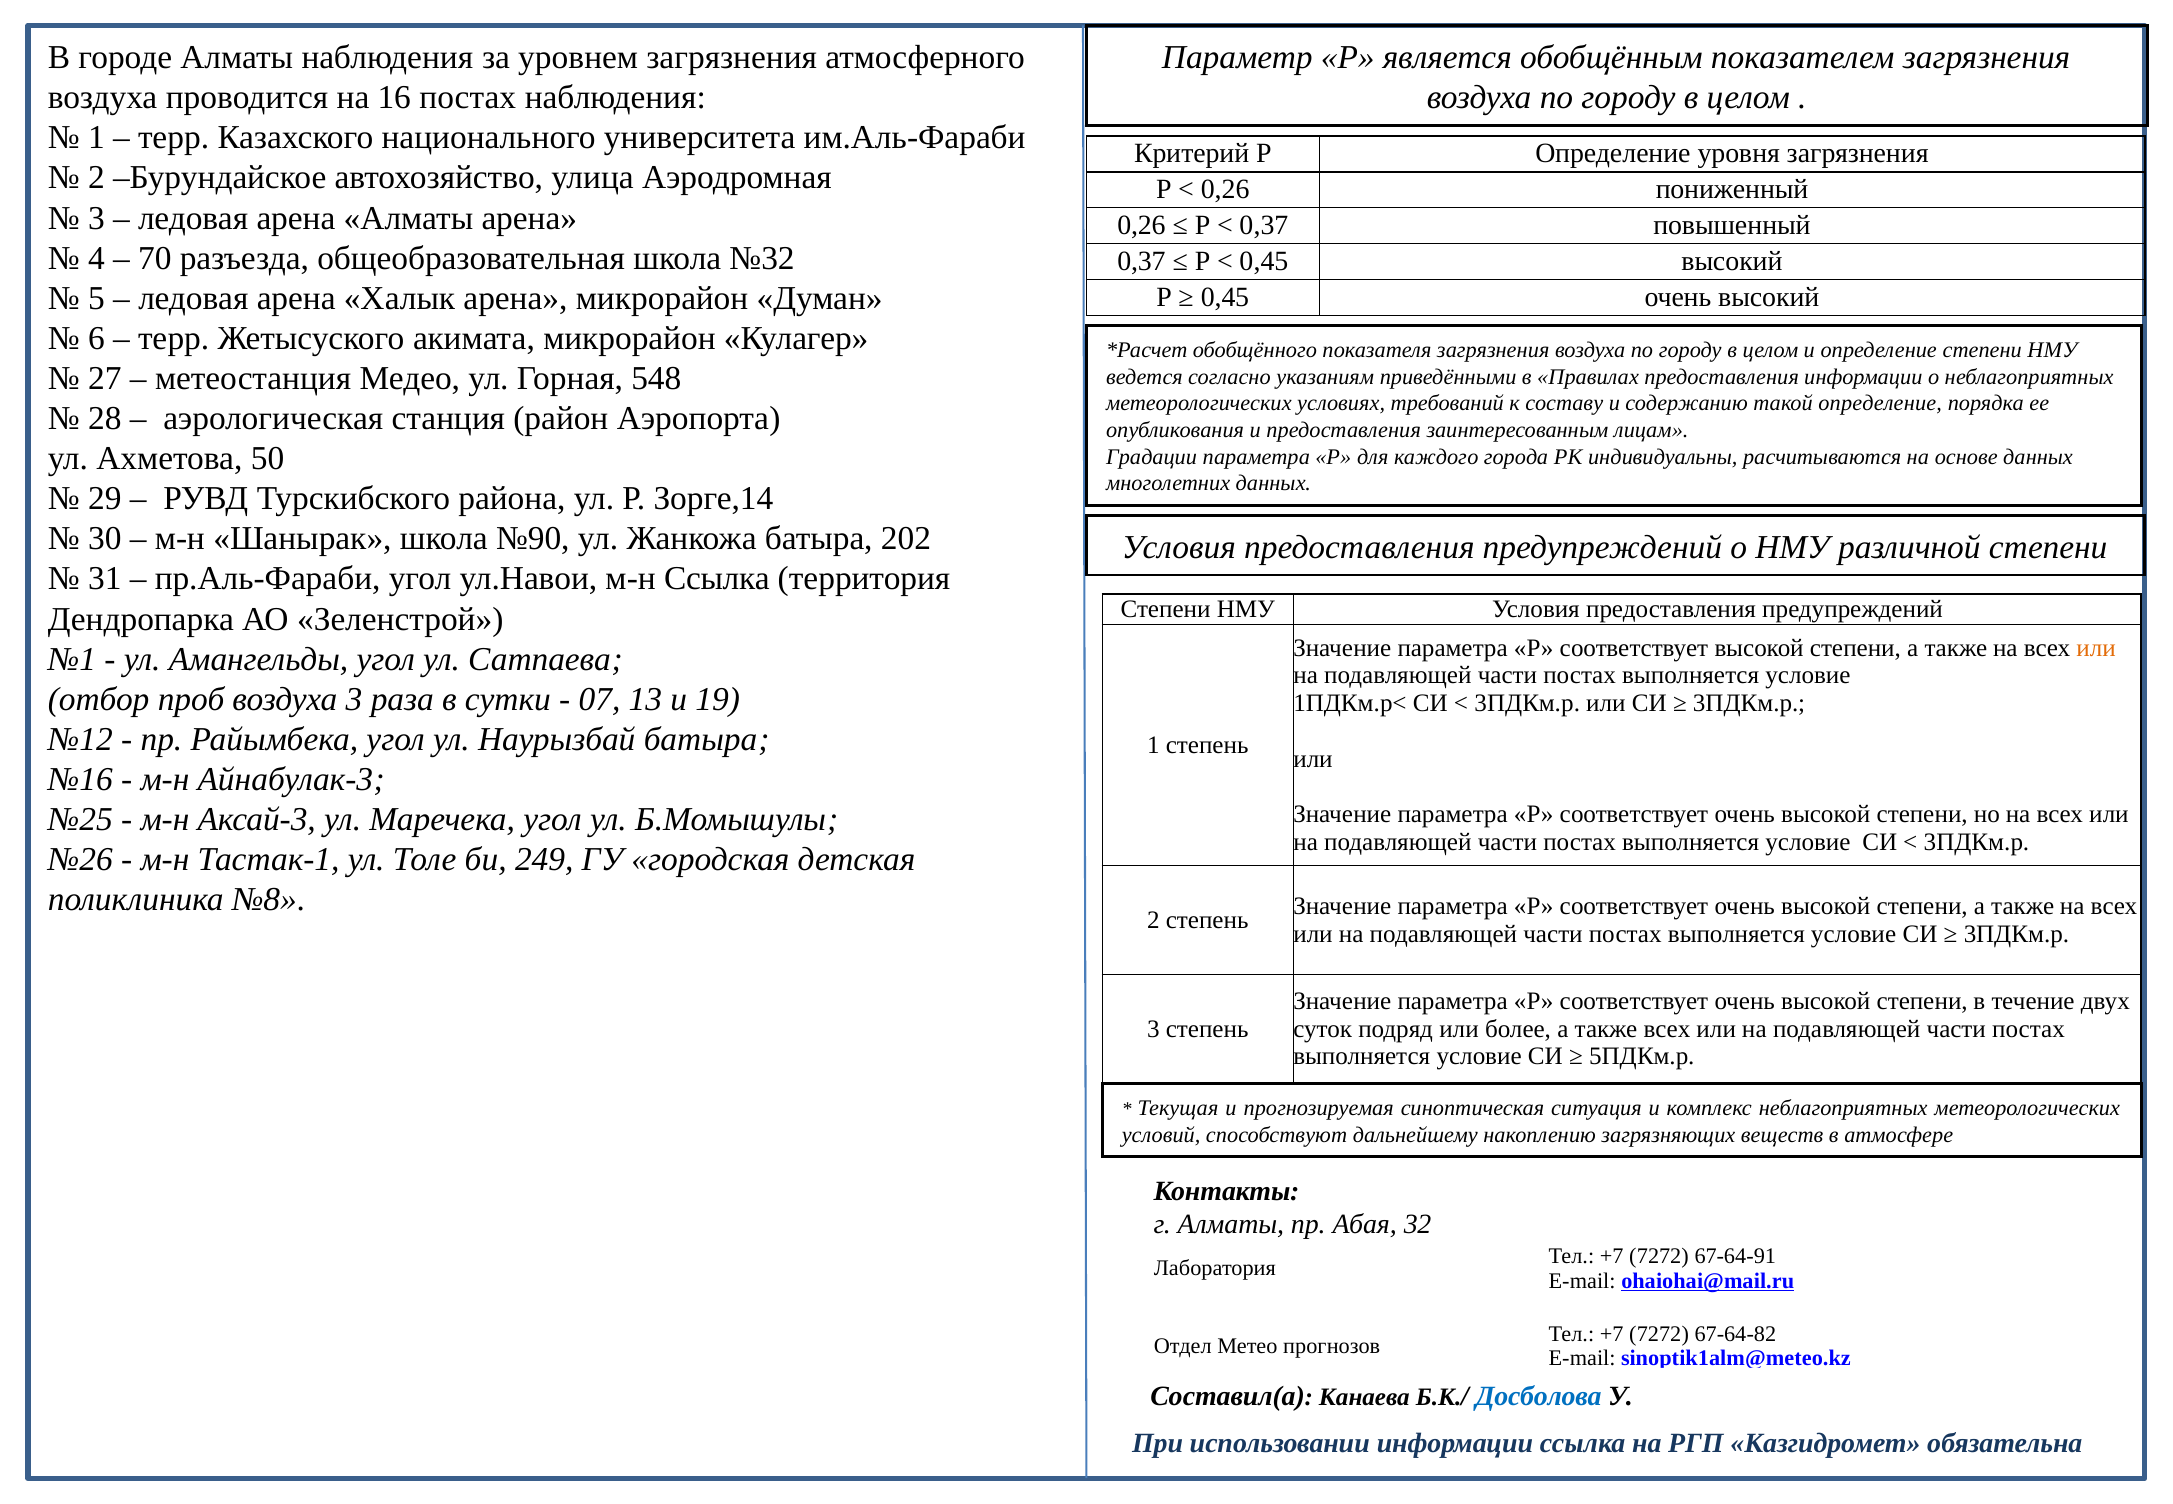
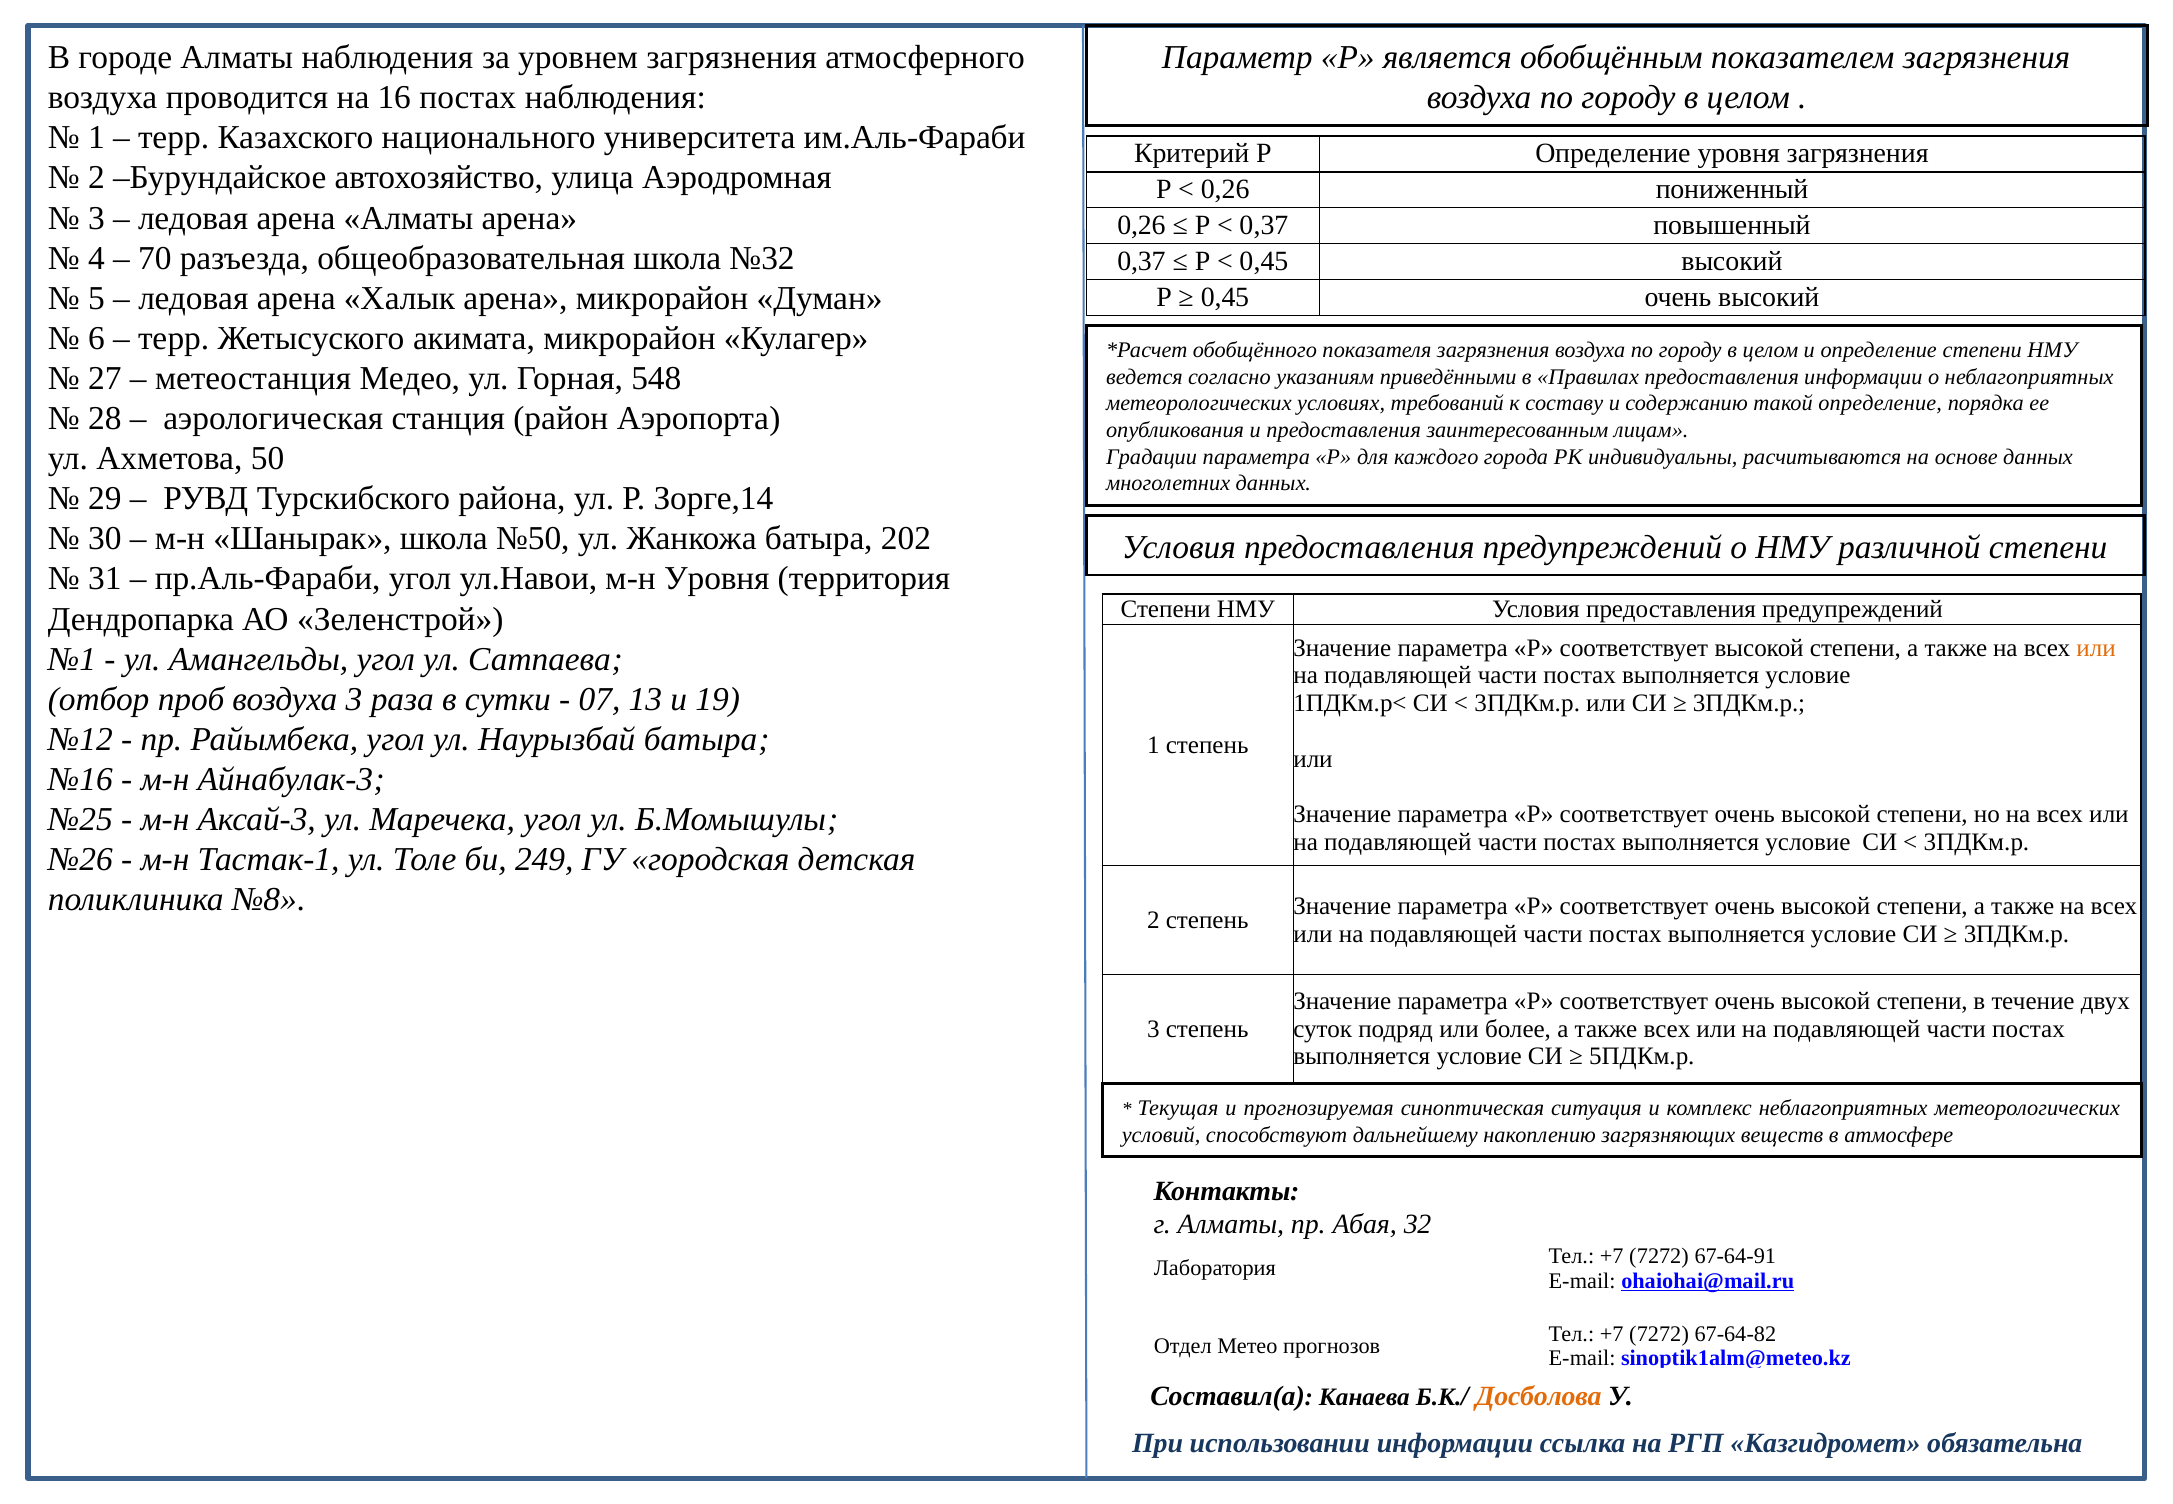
№90: №90 -> №50 (533, 539)
м-н Ссылка: Ссылка -> Уровня (717, 579)
Досболова colour: blue -> orange (1539, 1397)
